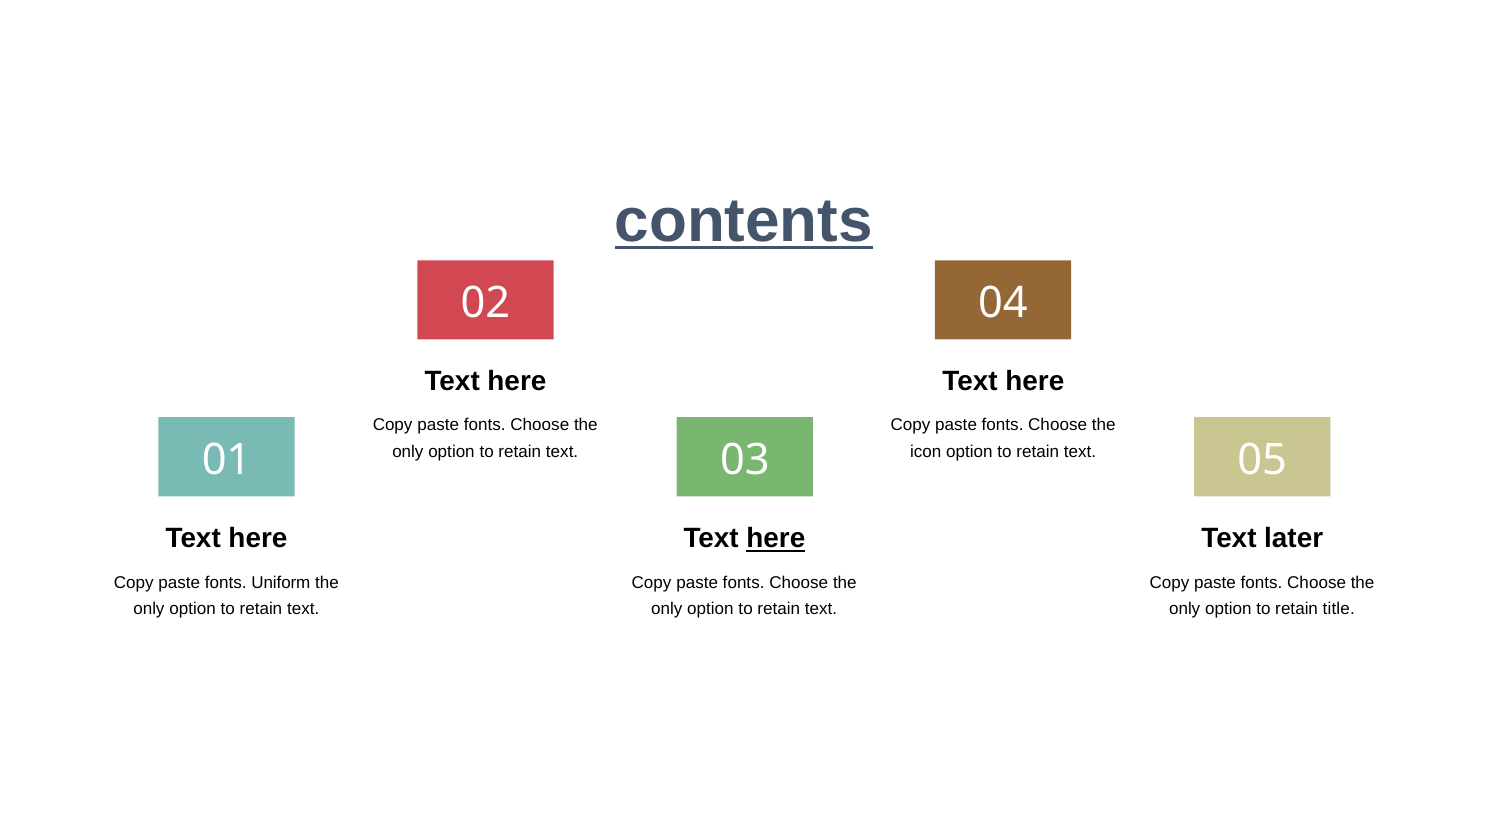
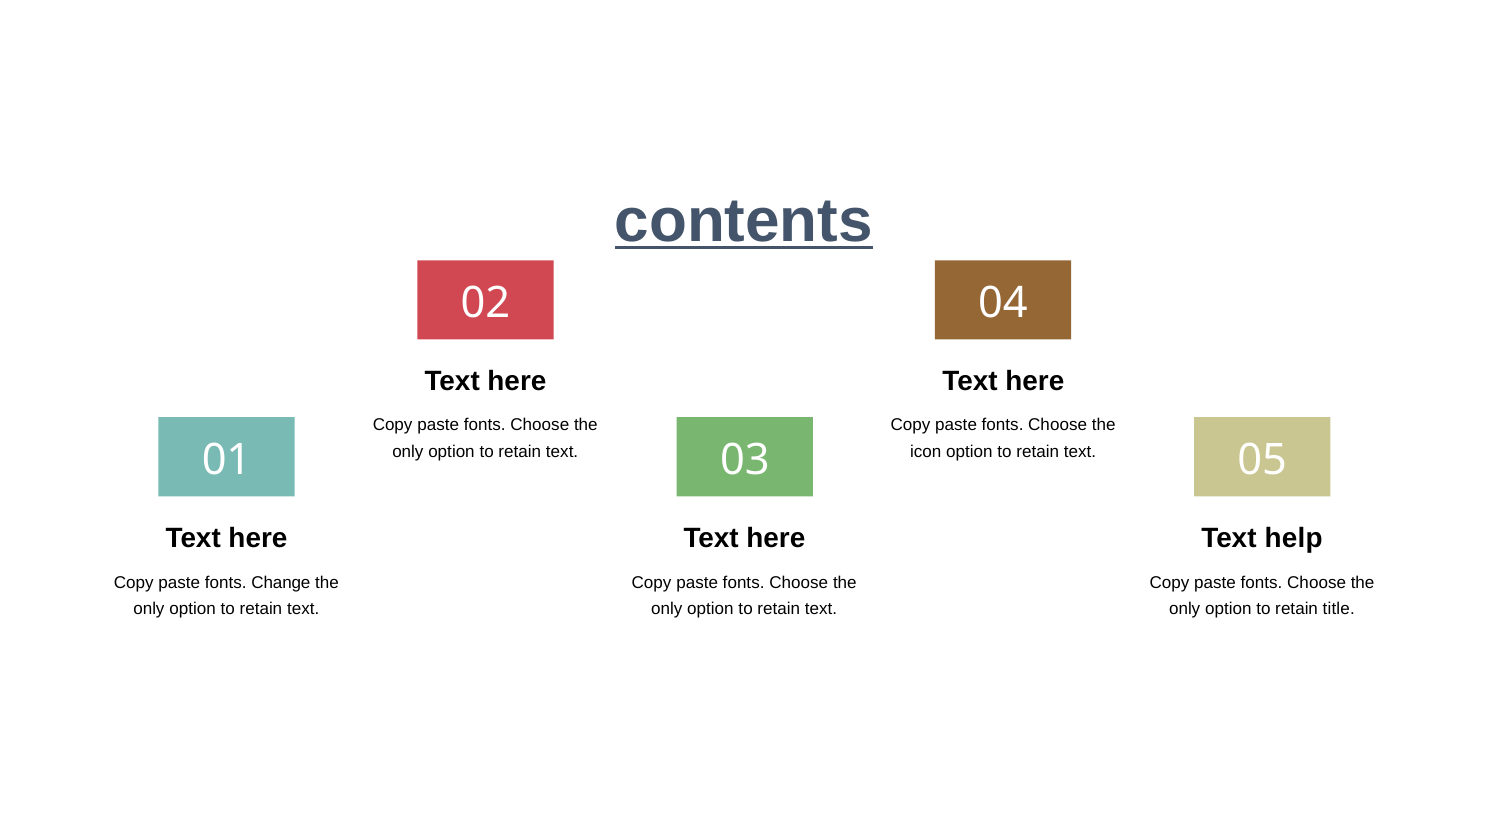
here underline: present -> none (776, 539)
later: later -> help (1294, 539)
Uniform: Uniform -> Change (281, 582)
